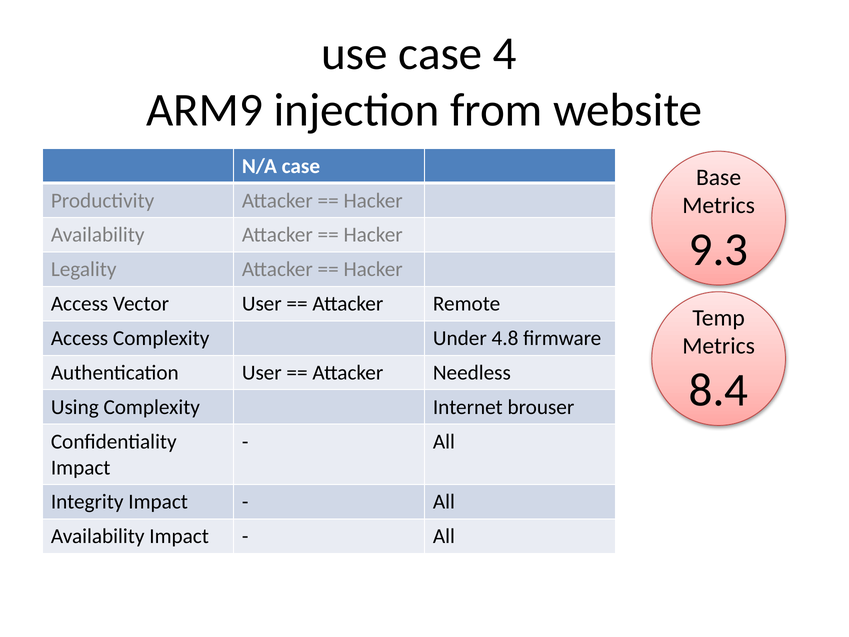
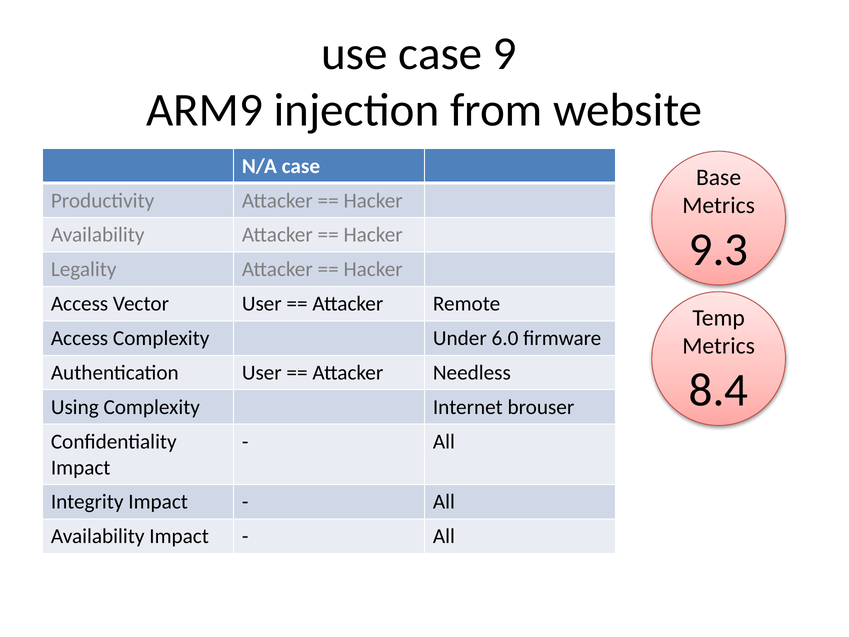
4: 4 -> 9 (505, 54)
4.8: 4.8 -> 6.0 (505, 338)
